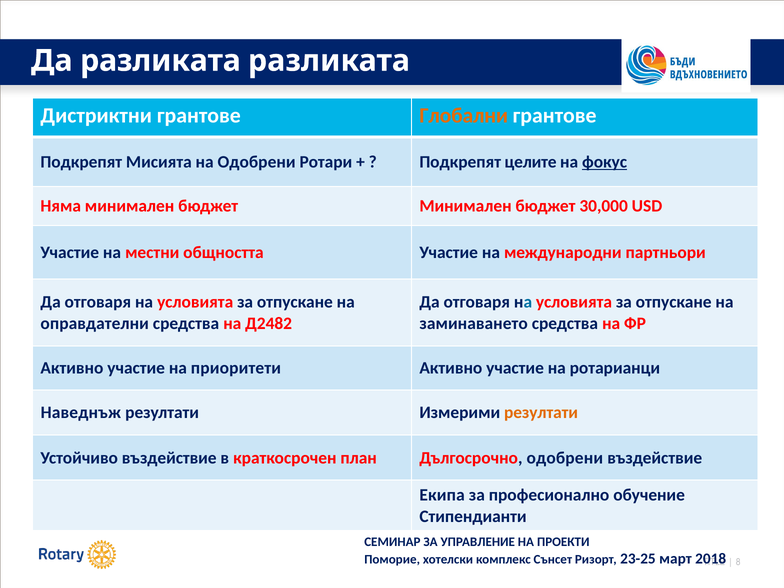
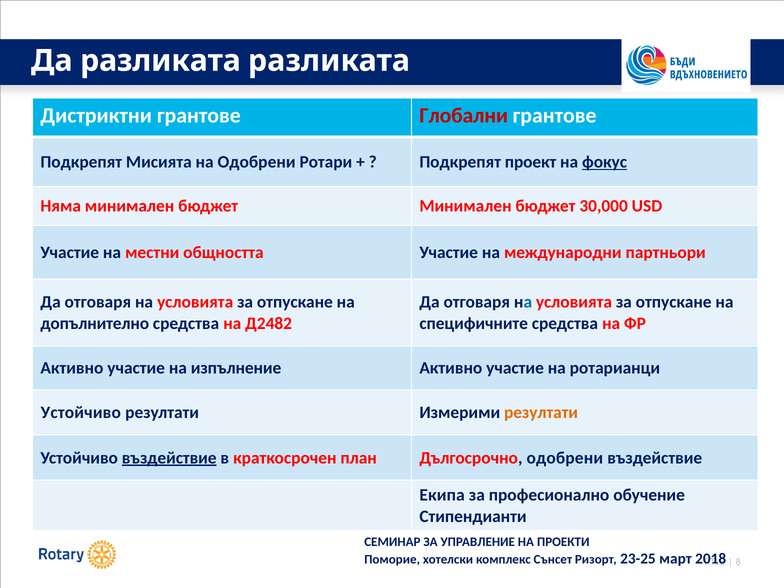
Глобални colour: orange -> red (464, 116)
целите: целите -> проект (531, 162)
оправдателни: оправдателни -> допълнително (95, 323)
заминаването: заминаването -> специфичните (474, 323)
приоритети: приоритети -> изпълнение (236, 368)
Наведнъж: Наведнъж -> Устойчиво (81, 413)
въздействие underline: none -> present (169, 458)
